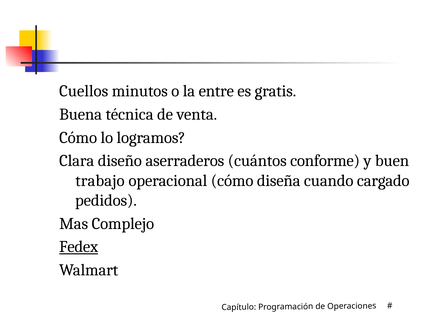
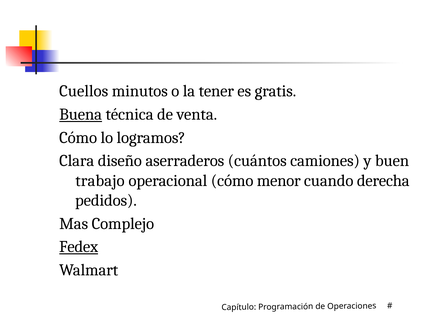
entre: entre -> tener (216, 91)
Buena underline: none -> present (81, 114)
conforme: conforme -> camiones (325, 161)
diseña: diseña -> menor (279, 180)
cargado: cargado -> derecha (383, 180)
